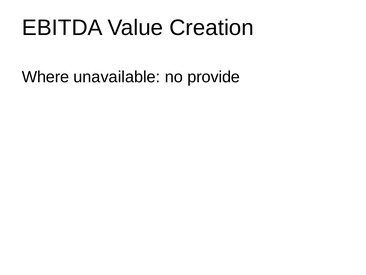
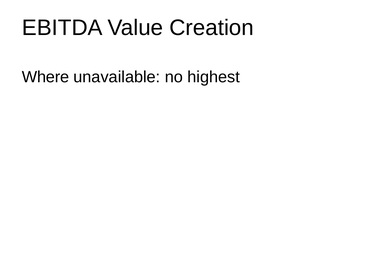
provide: provide -> highest (214, 77)
